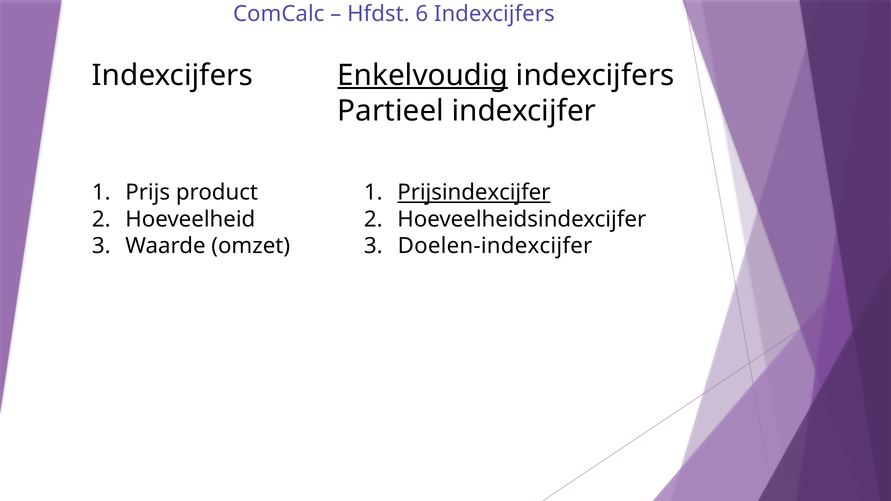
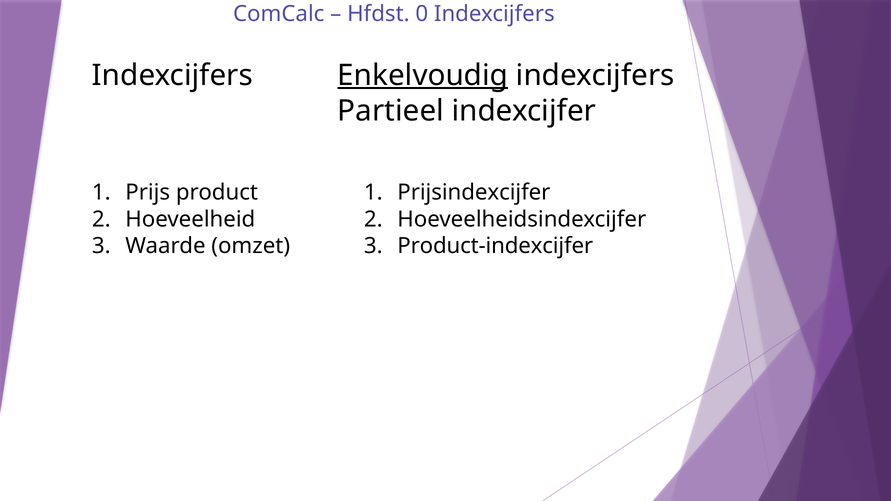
6: 6 -> 0 (422, 14)
Prijsindexcijfer underline: present -> none (474, 193)
Doelen-indexcijfer: Doelen-indexcijfer -> Product-indexcijfer (495, 246)
